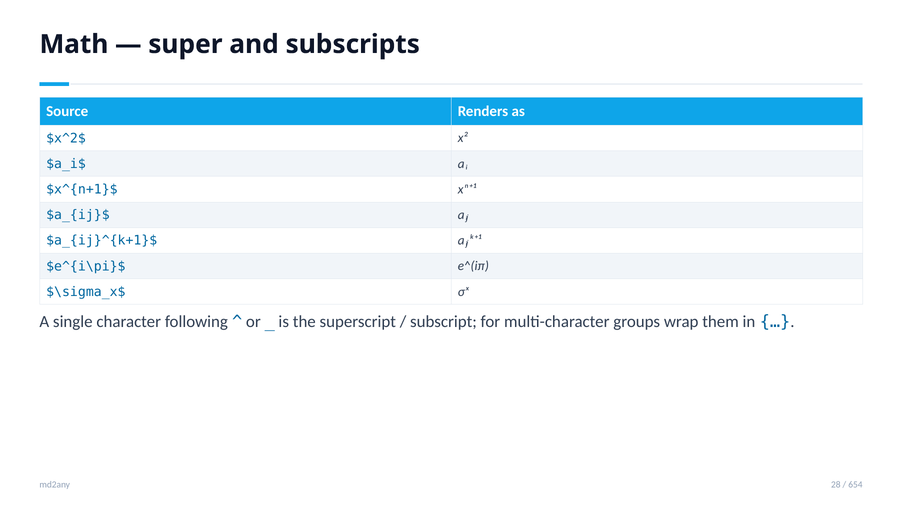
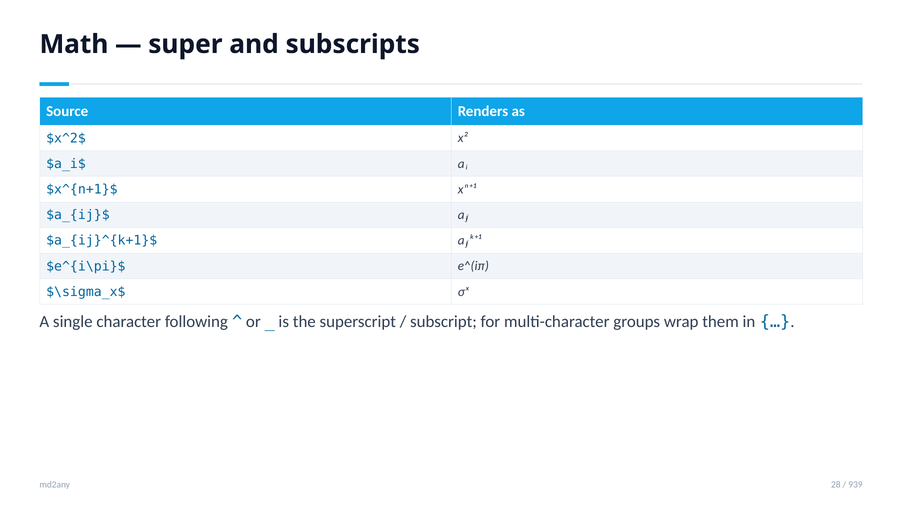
654: 654 -> 939 (855, 484)
